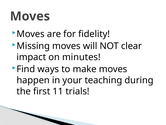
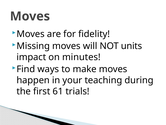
clear: clear -> units (131, 46)
11: 11 -> 61 (58, 91)
